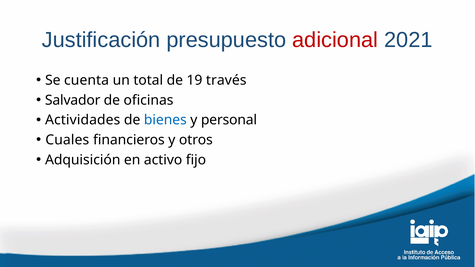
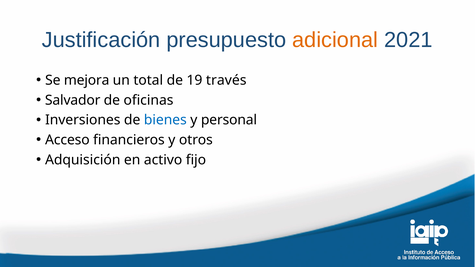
adicional colour: red -> orange (335, 40)
cuenta: cuenta -> mejora (87, 80)
Actividades: Actividades -> Inversiones (83, 120)
Cuales: Cuales -> Acceso (67, 140)
